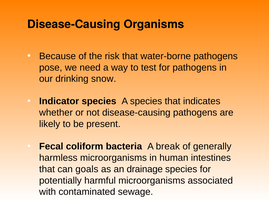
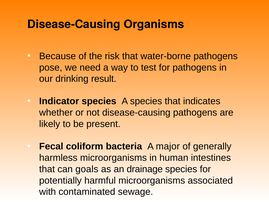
snow: snow -> result (104, 79)
break: break -> major (168, 146)
